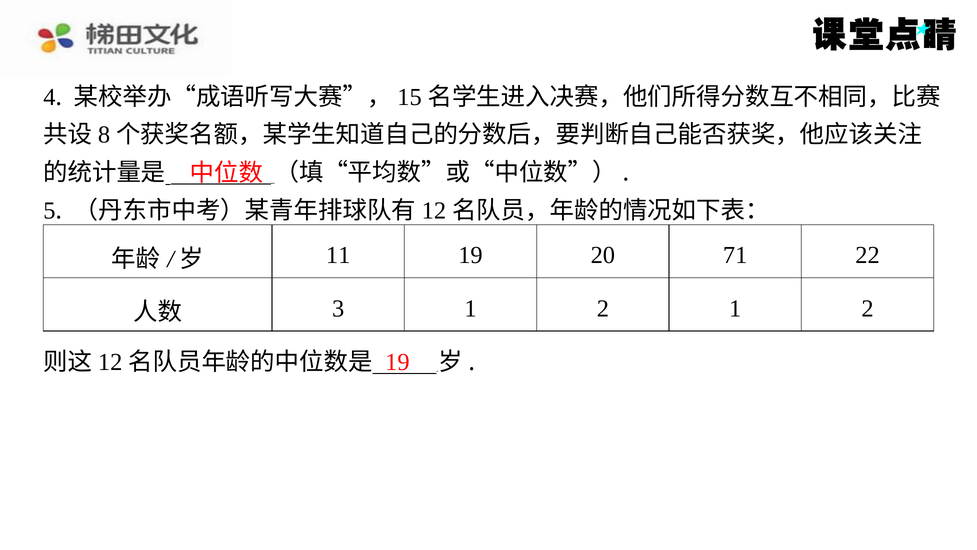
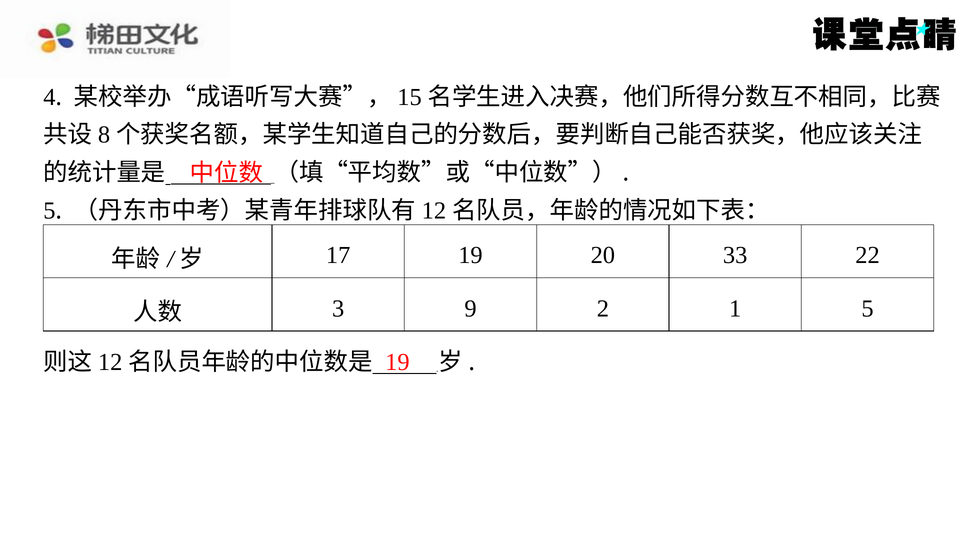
11: 11 -> 17 (338, 255)
71: 71 -> 33 (735, 255)
3 1: 1 -> 9 (471, 308)
2 1 2: 2 -> 5 (868, 308)
